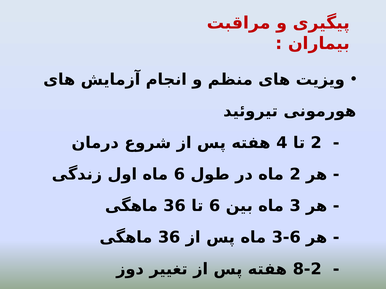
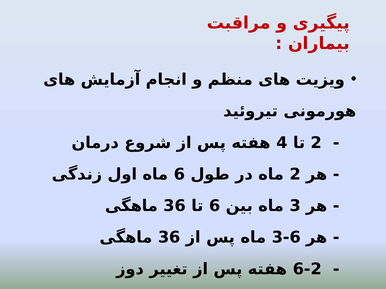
8-2: 8-2 -> 6-2 (307, 269)
